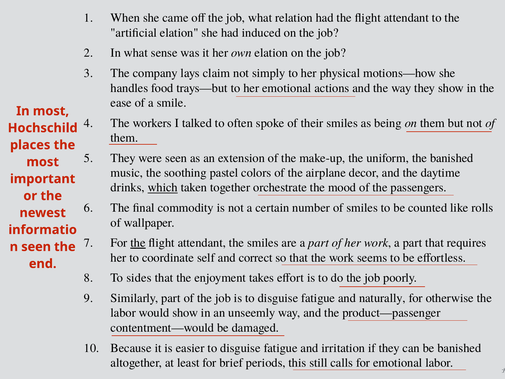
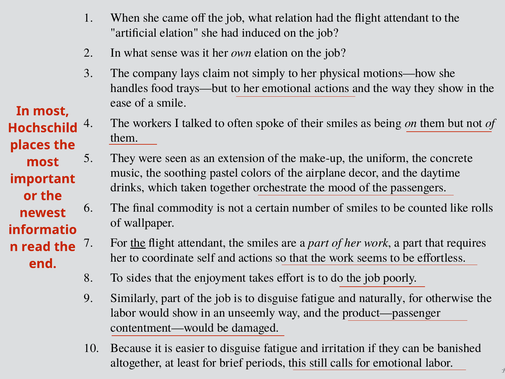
the banished: banished -> concrete (452, 158)
which underline: present -> none (163, 187)
seen: seen -> read (36, 247)
and correct: correct -> actions (256, 257)
